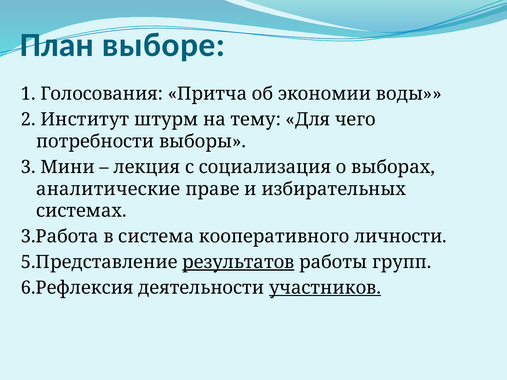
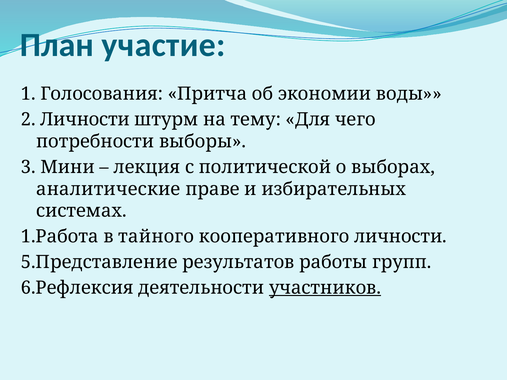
выборе: выборе -> участие (164, 45)
2 Институт: Институт -> Личности (85, 120)
социализация: социализация -> политической (265, 167)
3.Работа: 3.Работа -> 1.Работа (60, 237)
система: система -> тайного (156, 237)
результатов underline: present -> none (238, 262)
